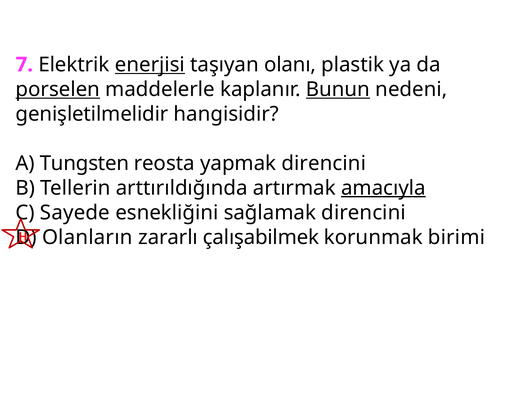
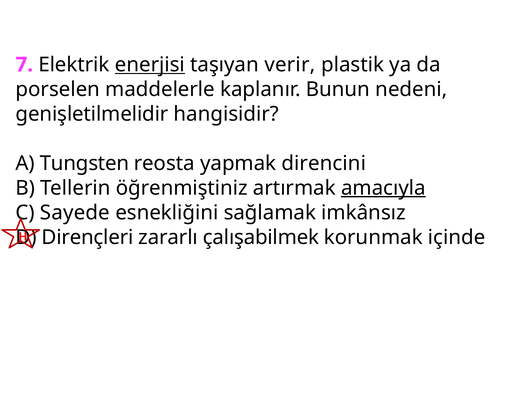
olanı: olanı -> verir (290, 65)
porselen underline: present -> none (58, 89)
Bunun underline: present -> none (338, 89)
arttırıldığında: arttırıldığında -> öğrenmiştiniz (182, 188)
sağlamak direncini: direncini -> imkânsız (364, 213)
Olanların: Olanların -> Dirençleri (88, 237)
birimi: birimi -> içinde (457, 237)
